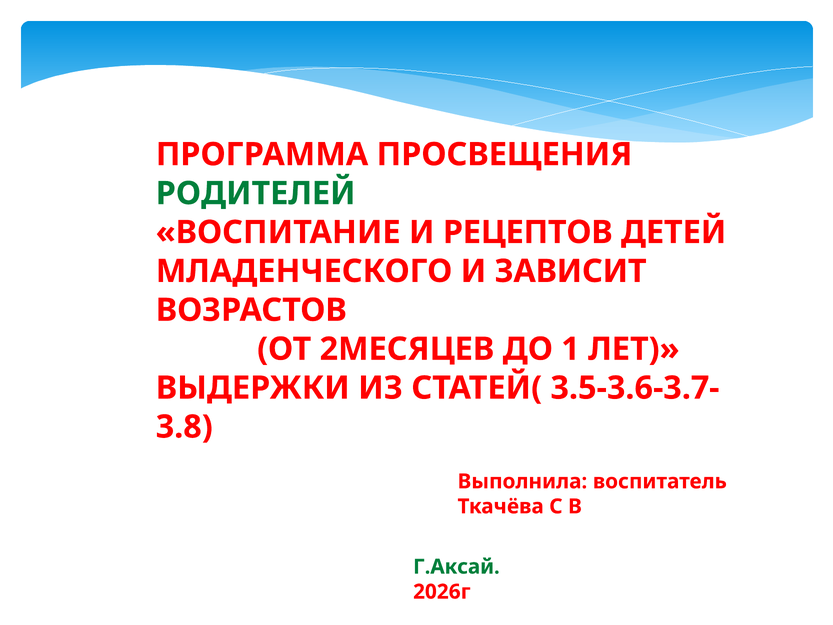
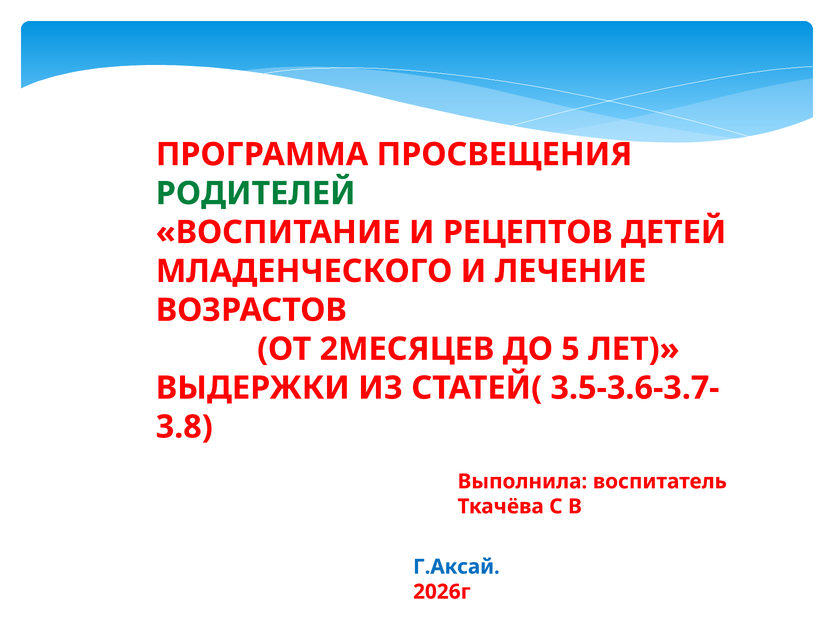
ЗАВИСИТ: ЗАВИСИТ -> ЛЕЧЕНИЕ (570, 271)
1: 1 -> 5 (570, 349)
Г.Аксай colour: green -> blue (456, 567)
